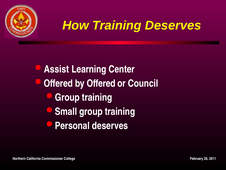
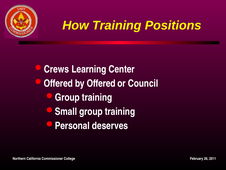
Training Deserves: Deserves -> Positions (173, 25)
Assist: Assist -> Crews (56, 69)
